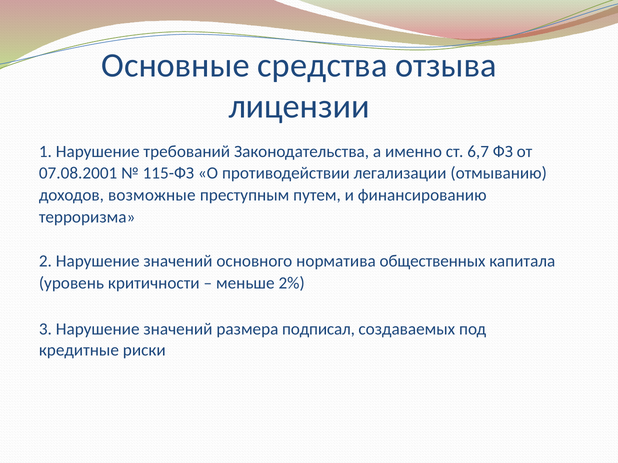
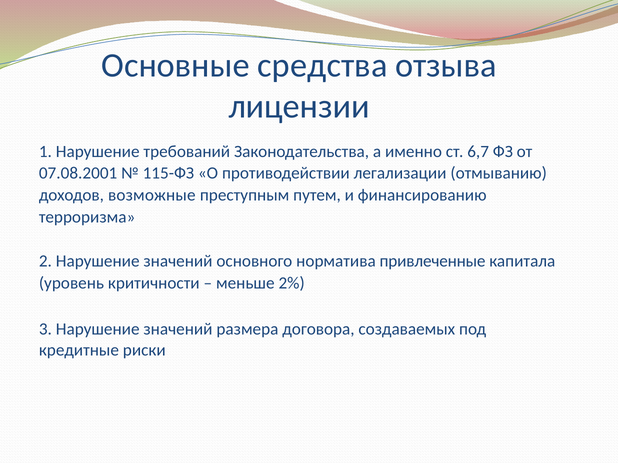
общественных: общественных -> привлеченные (433, 261)
подписал: подписал -> договора (318, 330)
